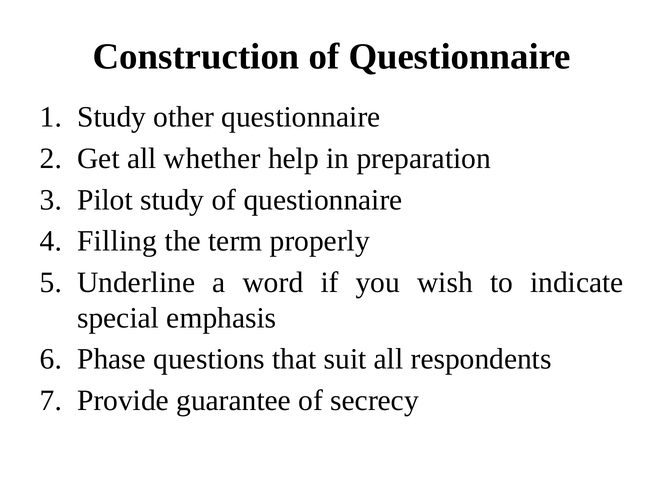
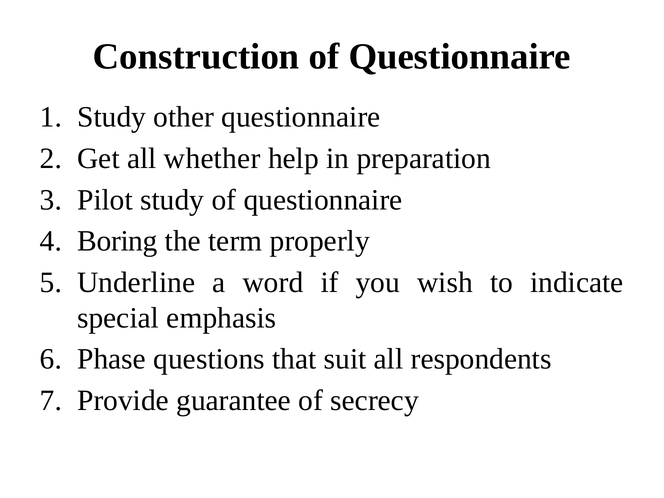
Filling: Filling -> Boring (117, 241)
